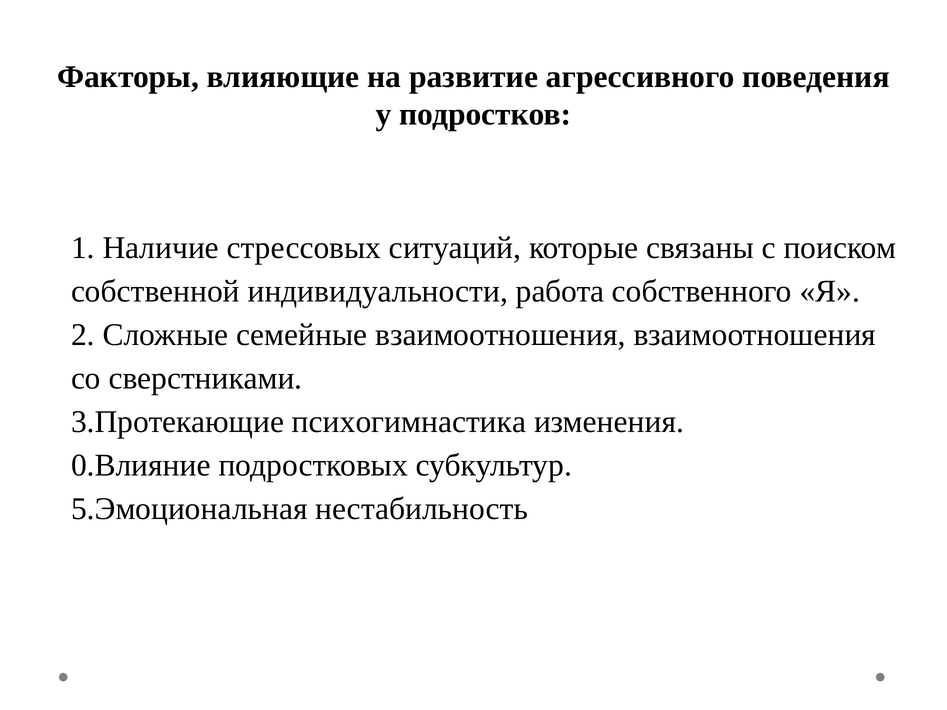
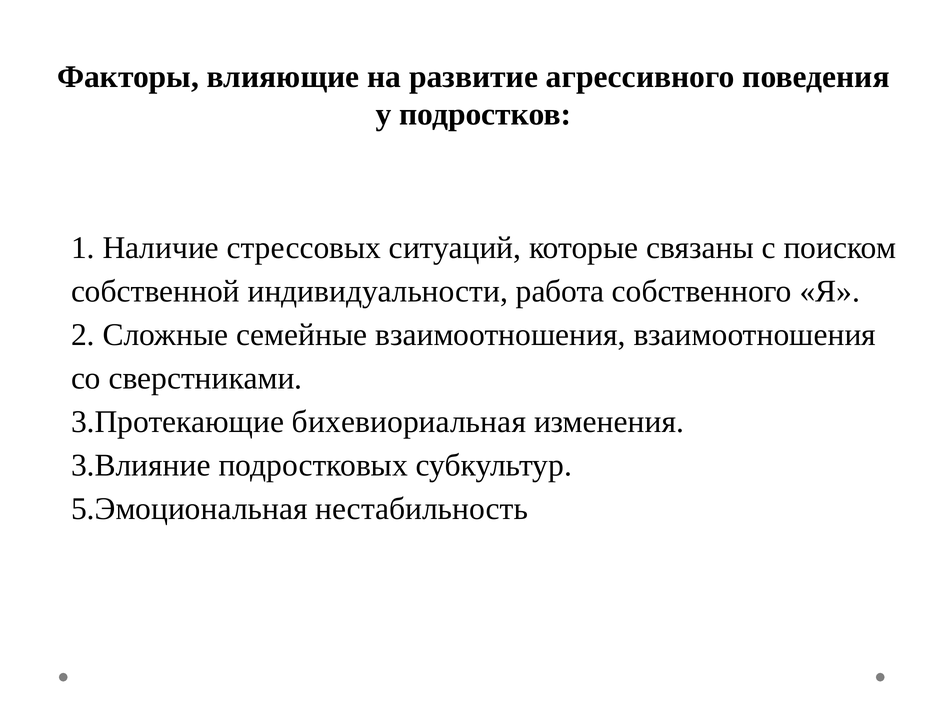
психогимнастика: психогимнастика -> бихевиориальная (409, 422)
0.Влияние: 0.Влияние -> 3.Влияние (141, 466)
